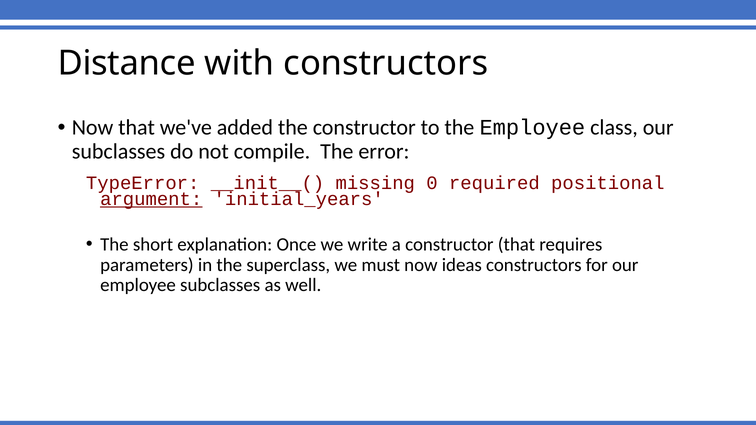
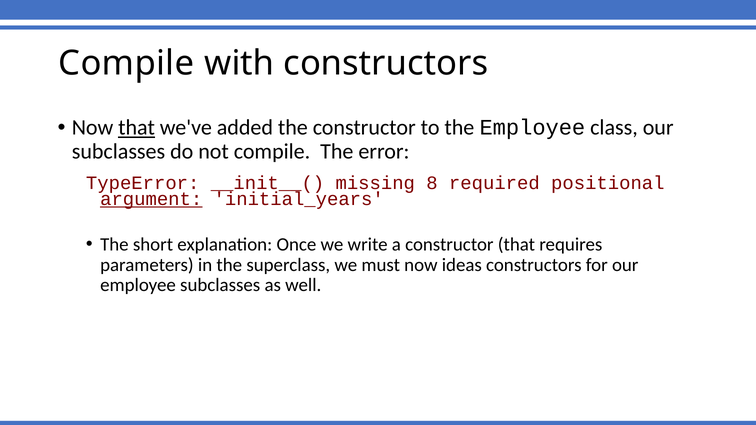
Distance: Distance -> Compile (126, 64)
that underline: none -> present (137, 128)
0: 0 -> 8 (432, 183)
